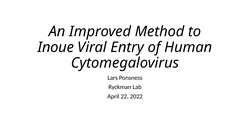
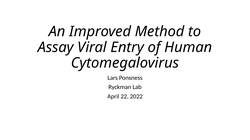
Inoue: Inoue -> Assay (56, 47)
